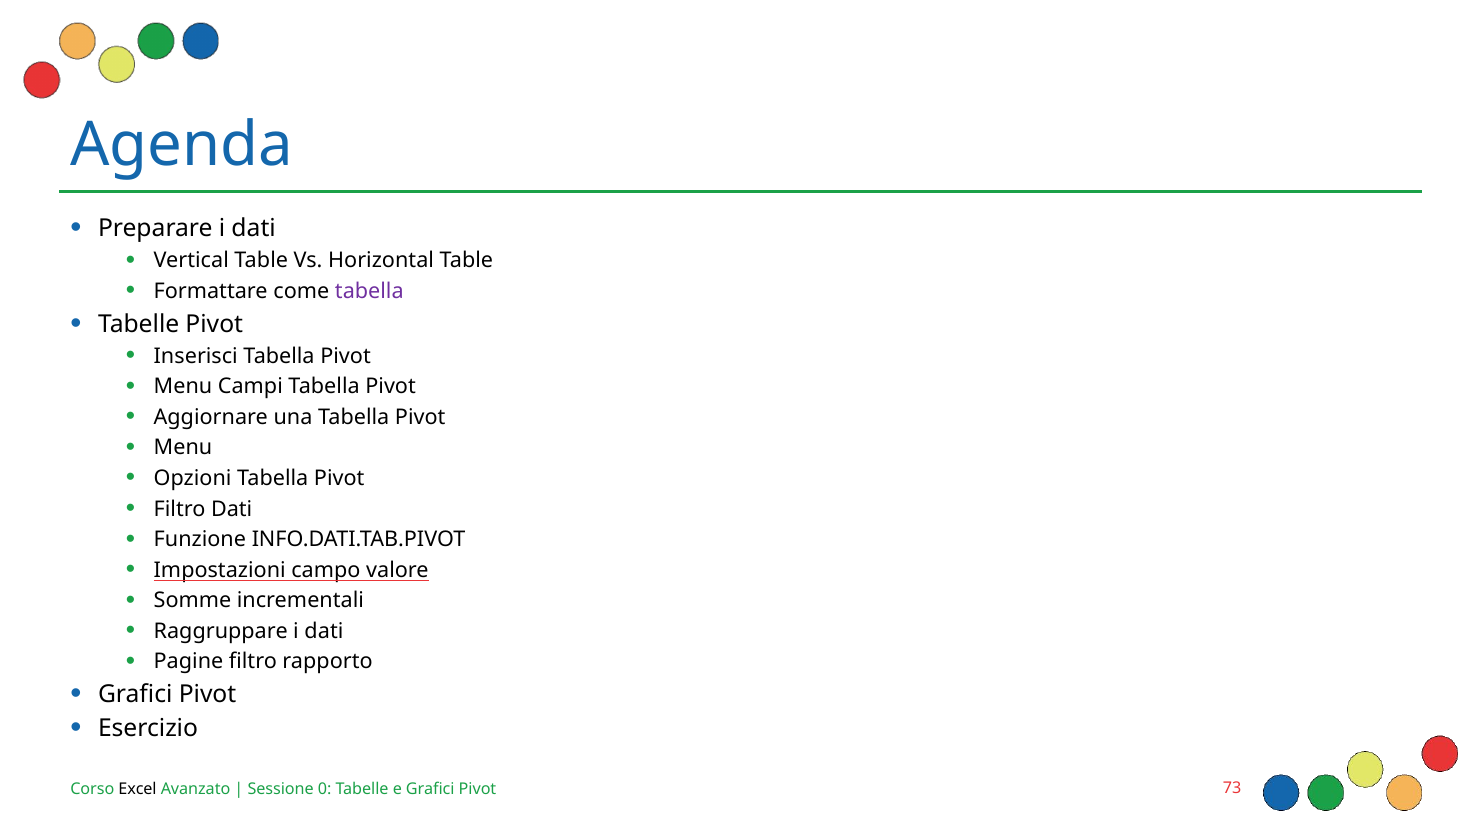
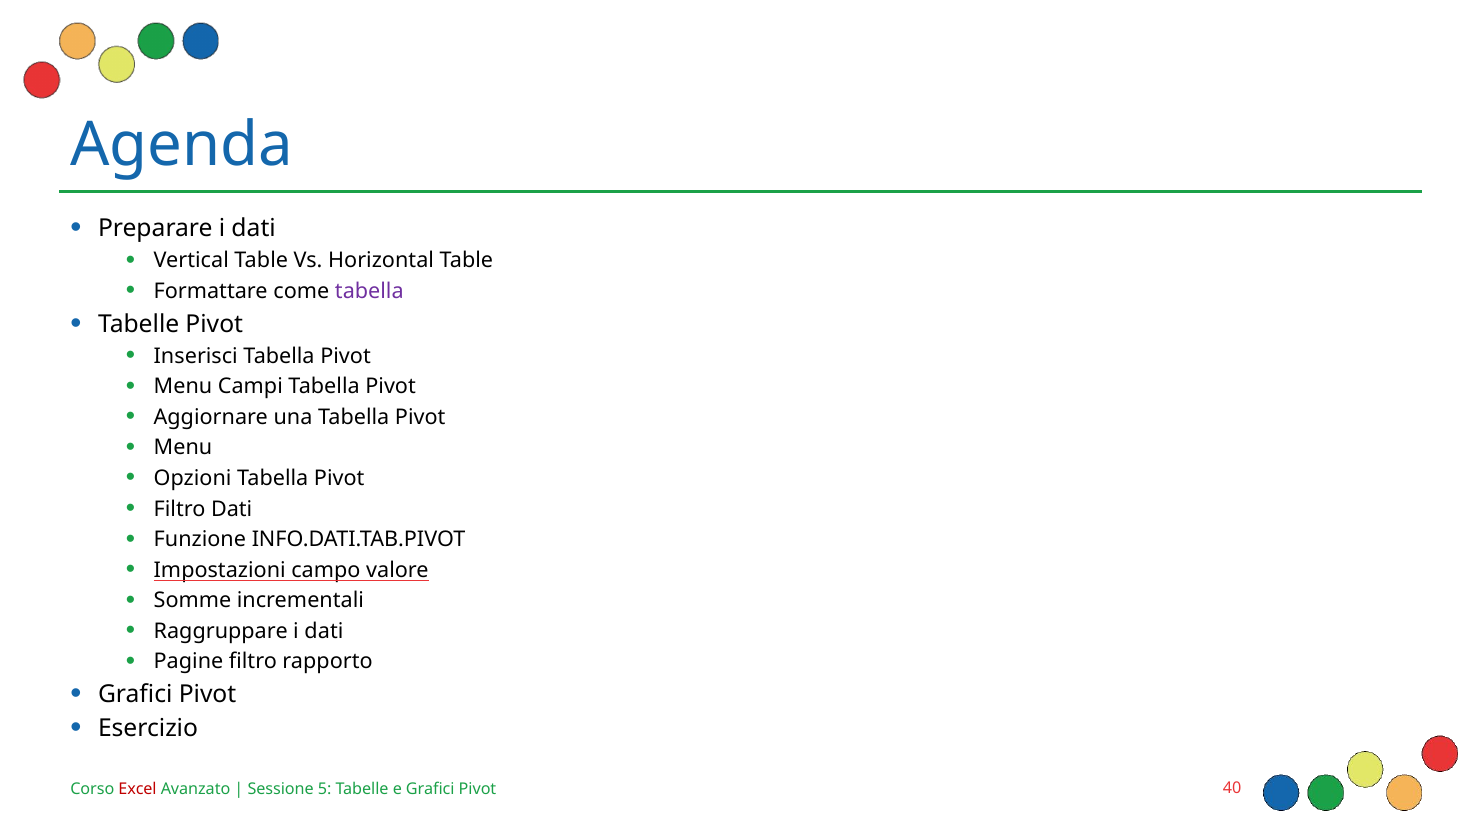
Excel colour: black -> red (138, 789)
0: 0 -> 5 (325, 789)
73: 73 -> 40 (1232, 789)
